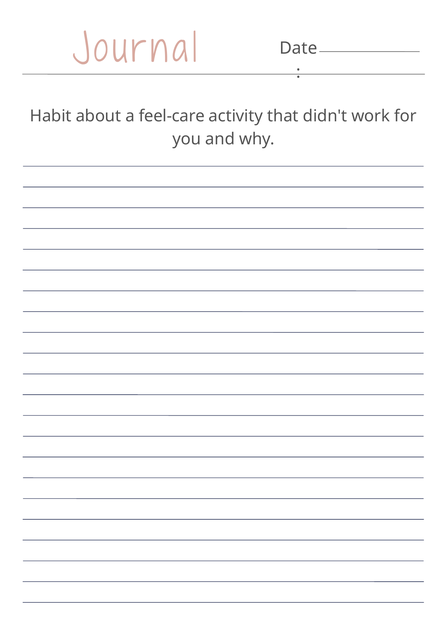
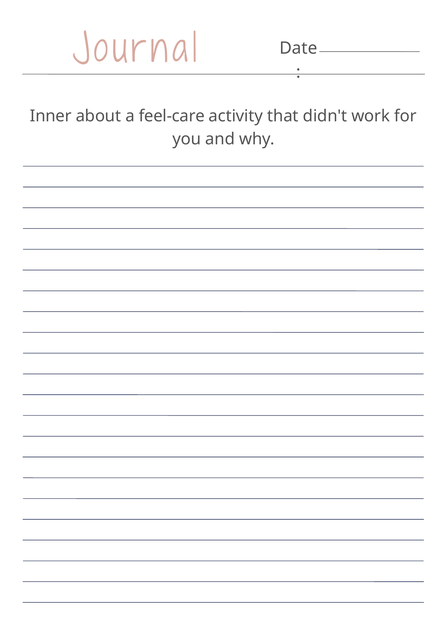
Habit: Habit -> Inner (51, 116)
